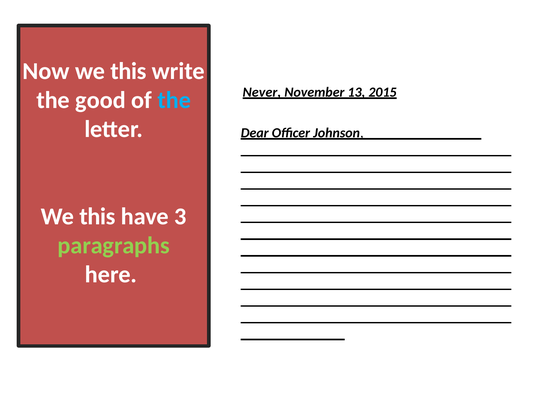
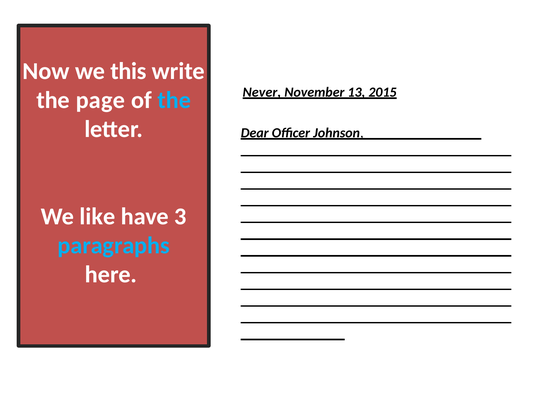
good: good -> page (100, 100)
this: this -> like (97, 216)
paragraphs colour: light green -> light blue (114, 245)
